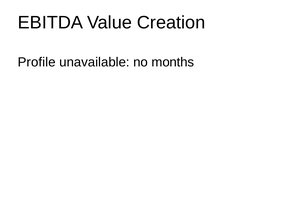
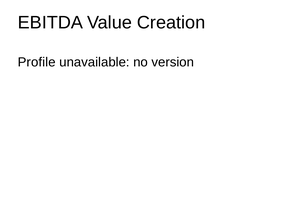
months: months -> version (173, 62)
